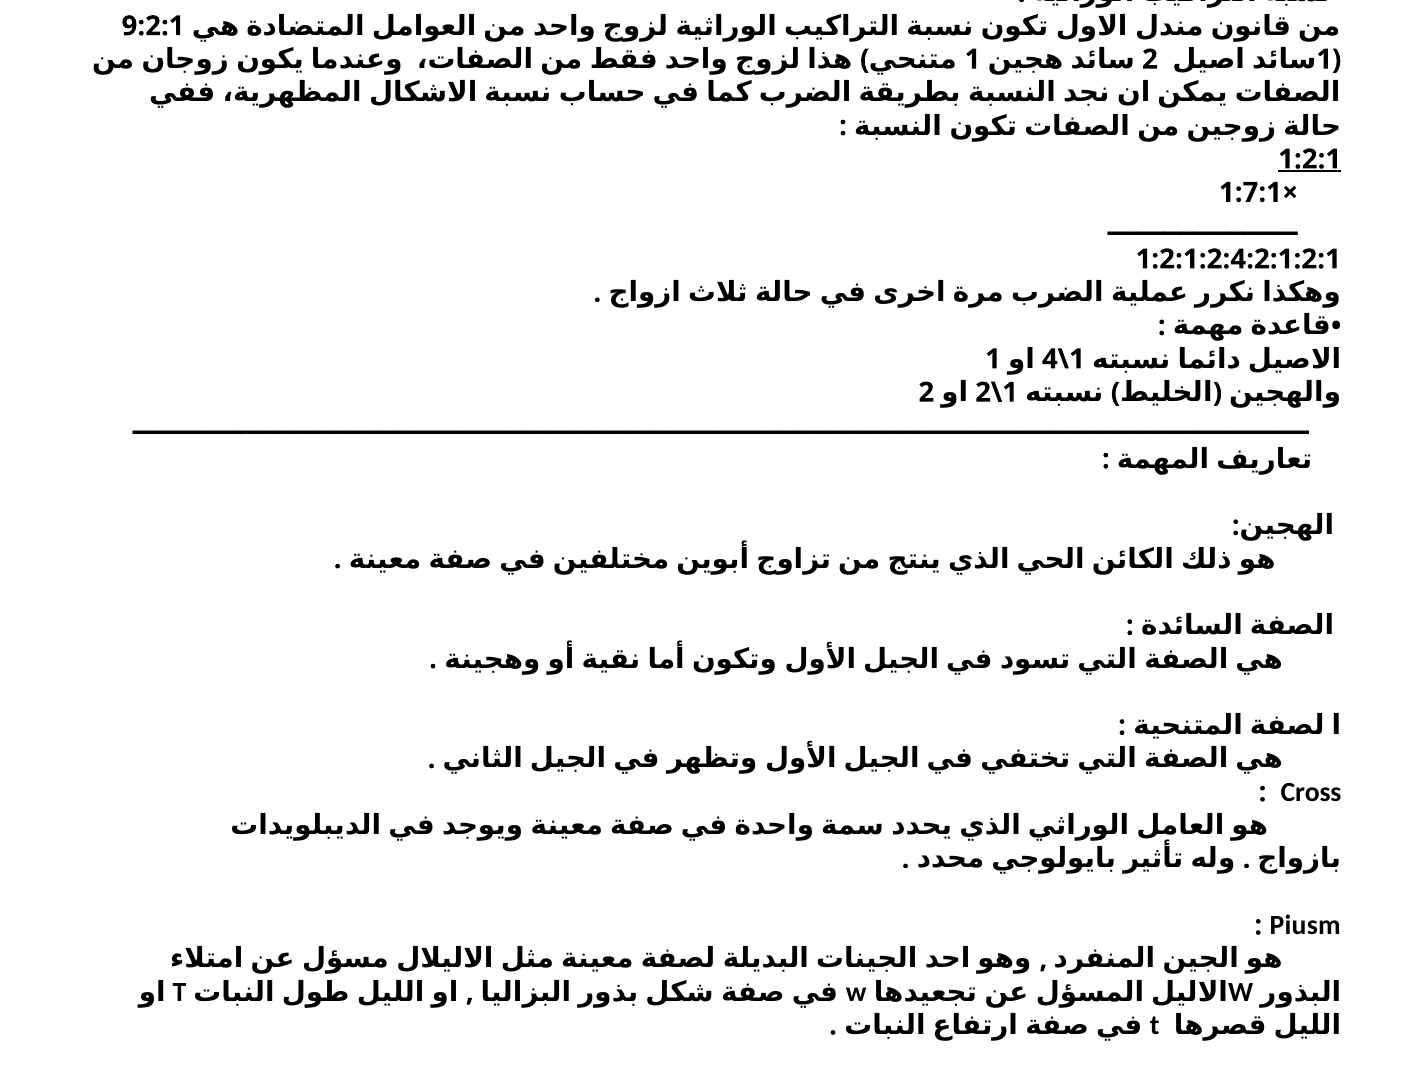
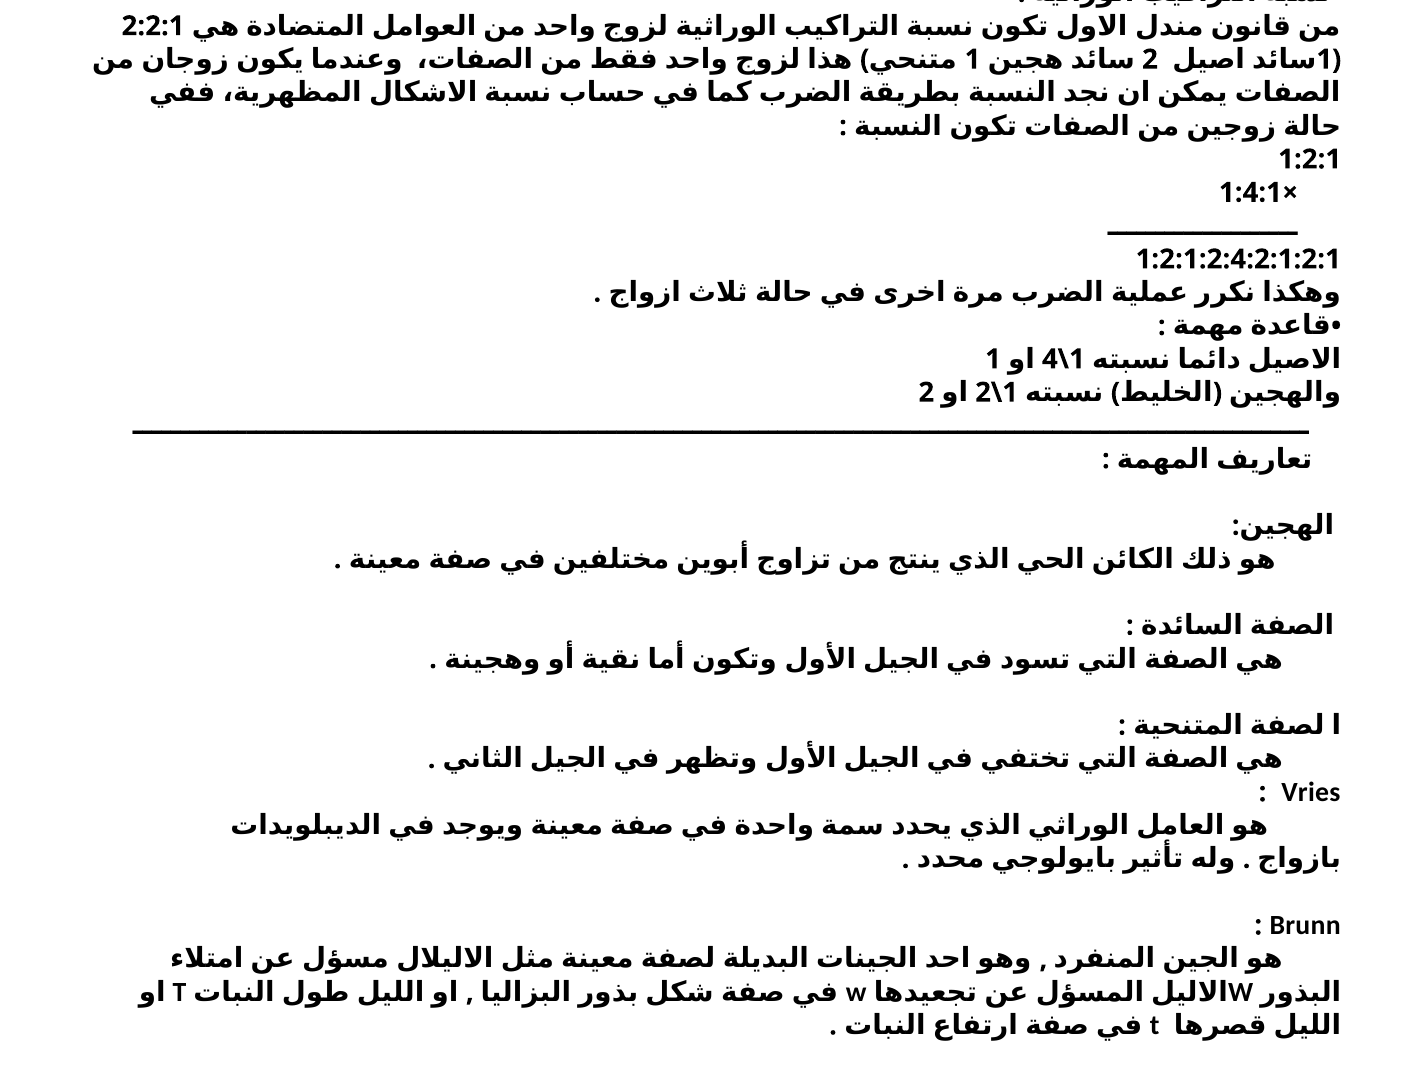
9:2:1: 9:2:1 -> 2:2:1 (153, 26)
1:2:1 underline: present -> none (1310, 159)
1:7:1: 1:7:1 -> 1:4:1 (1250, 193)
Cross: Cross -> Vries (1311, 792)
Piusm: Piusm -> Brunn (1305, 926)
